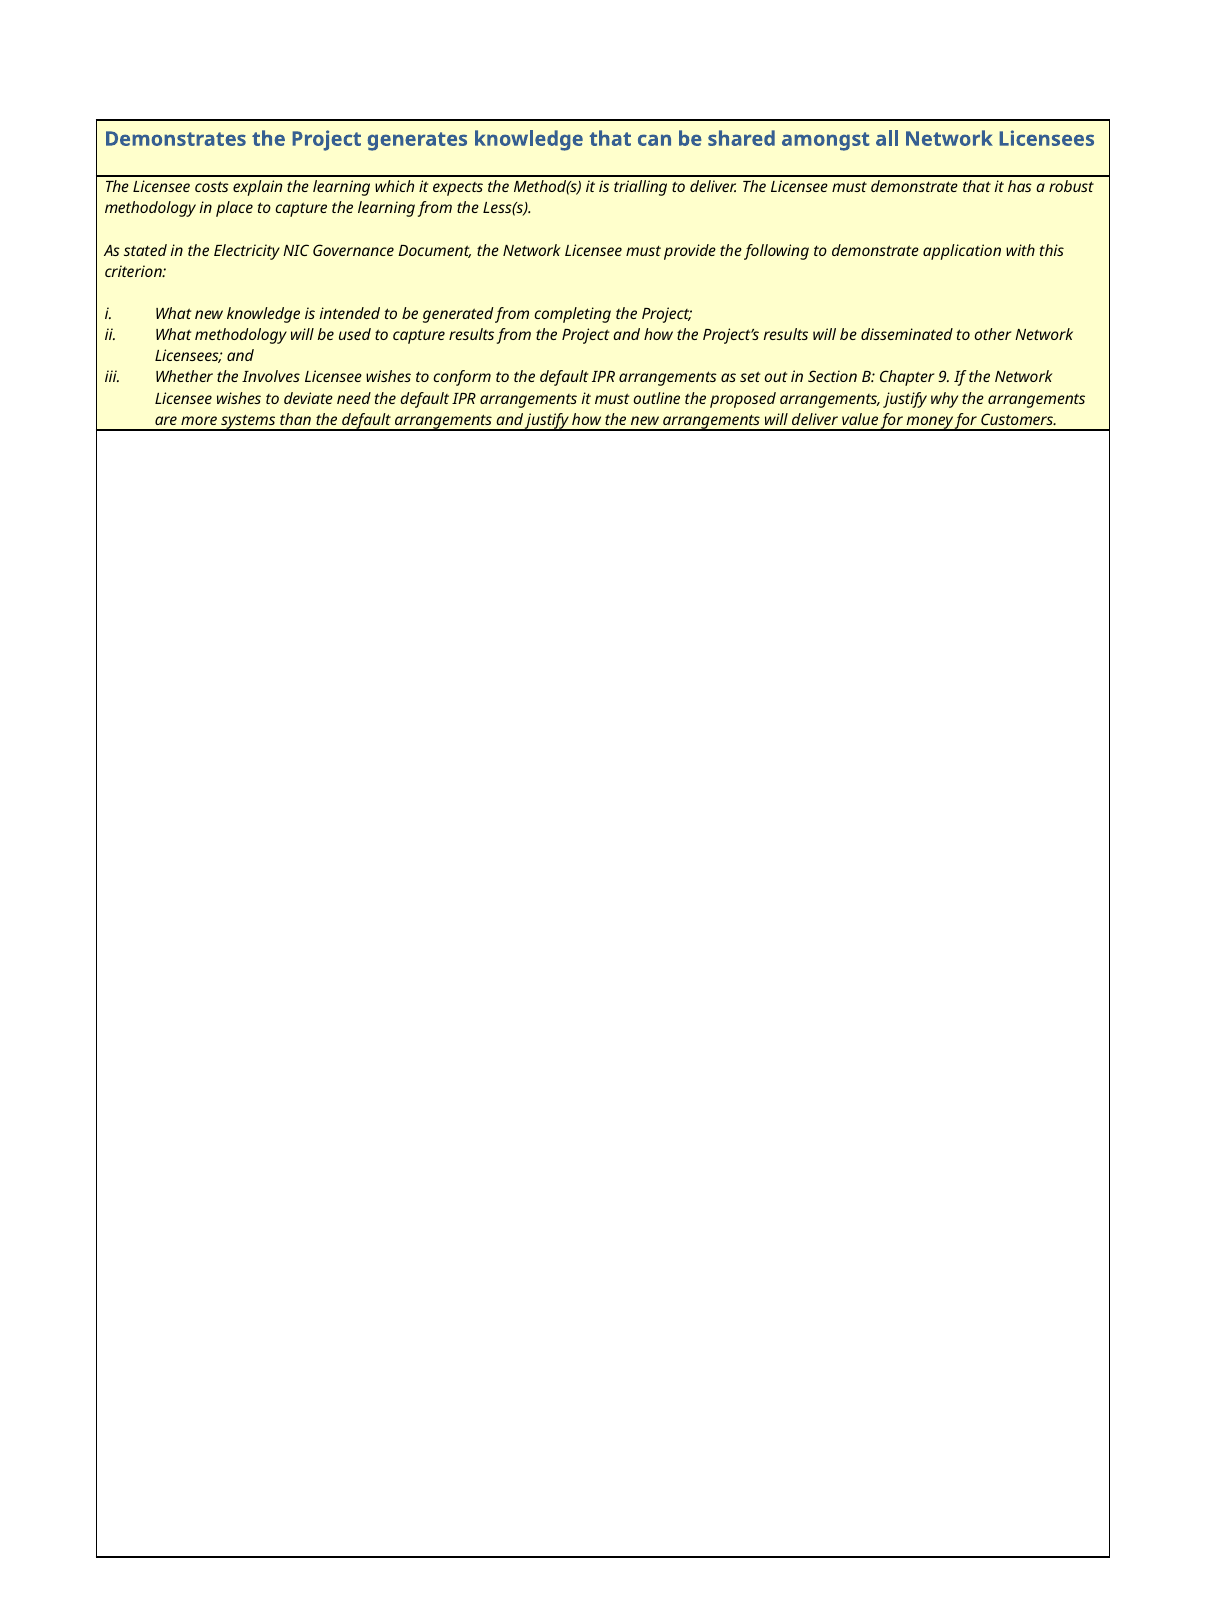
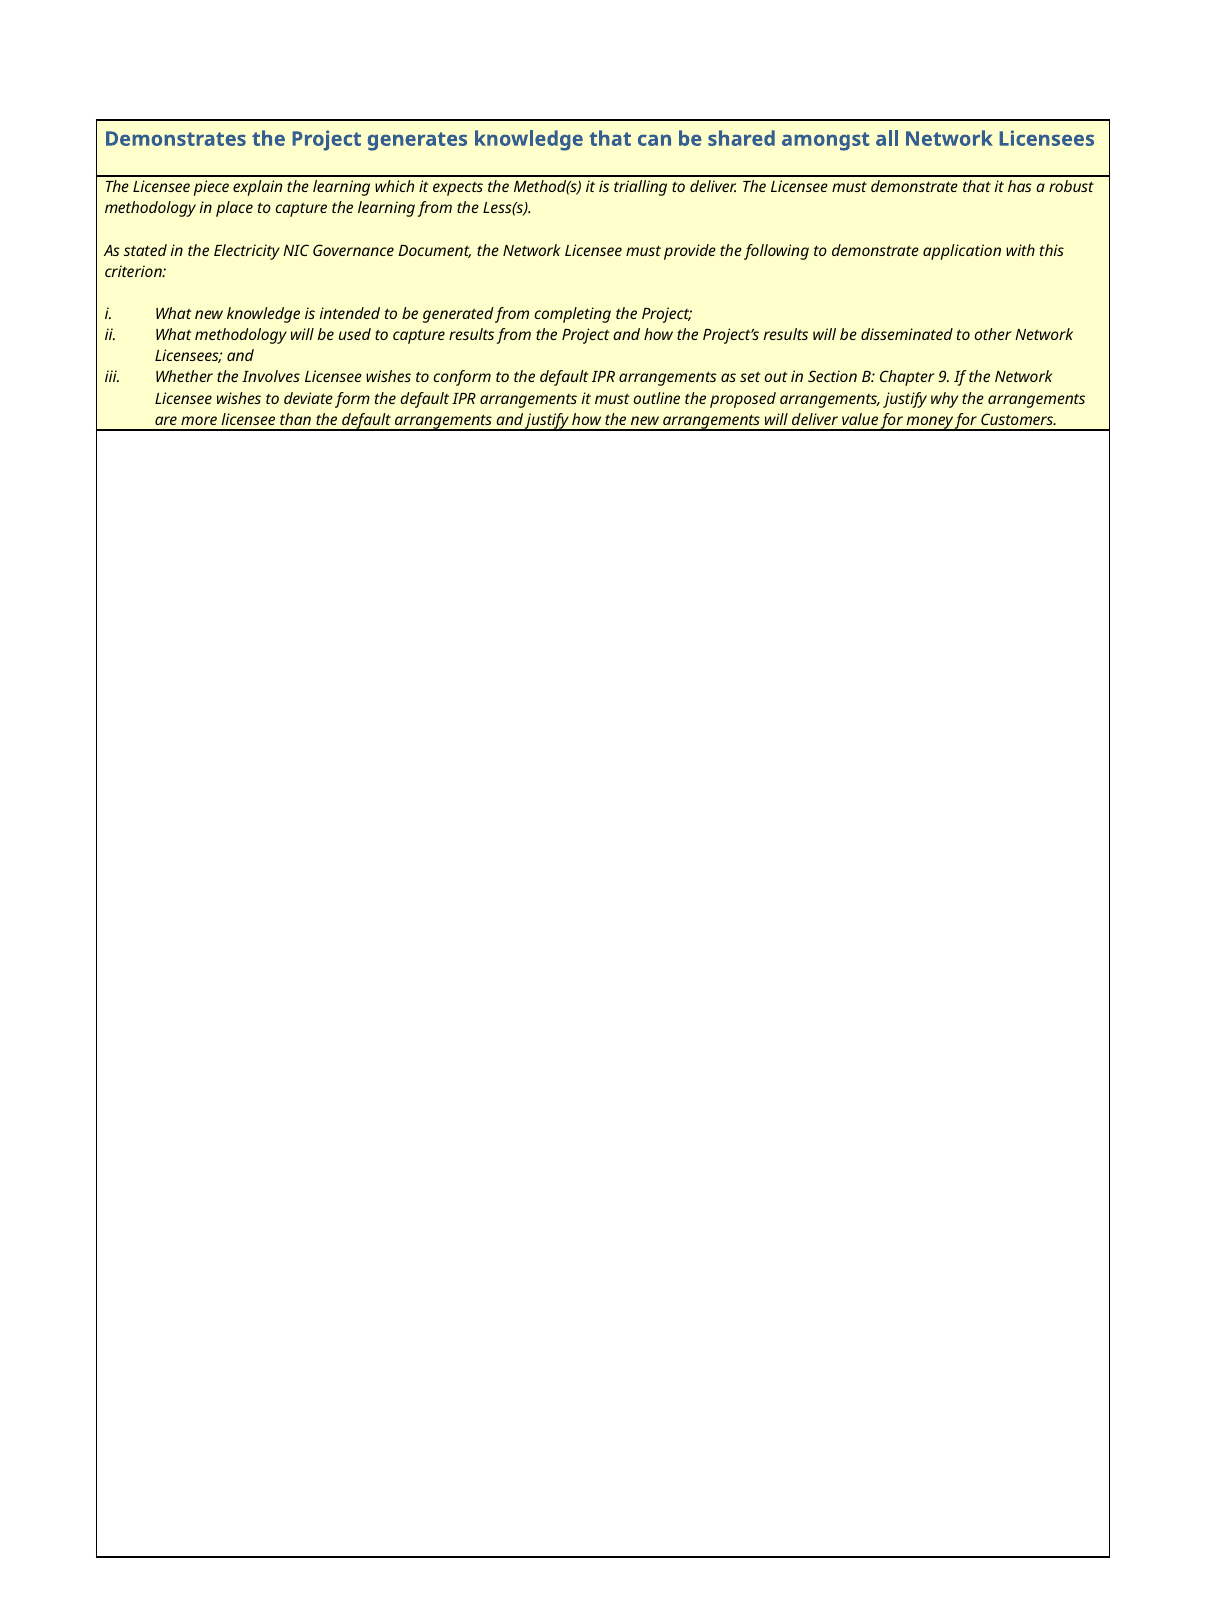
costs: costs -> piece (212, 187)
need: need -> form (354, 399)
more systems: systems -> licensee (248, 420)
